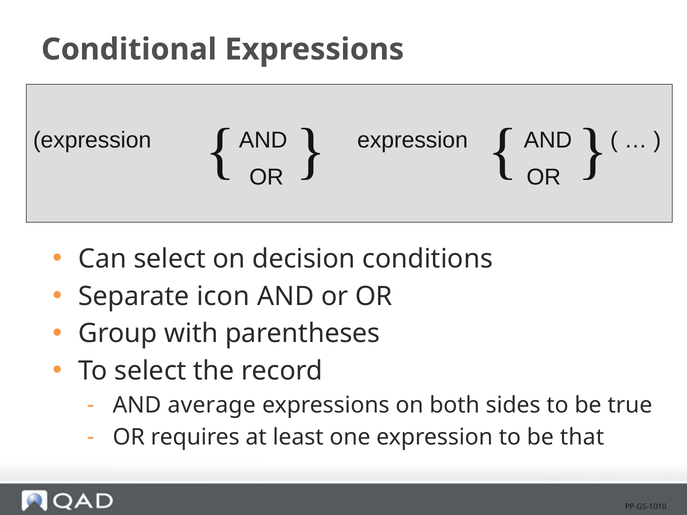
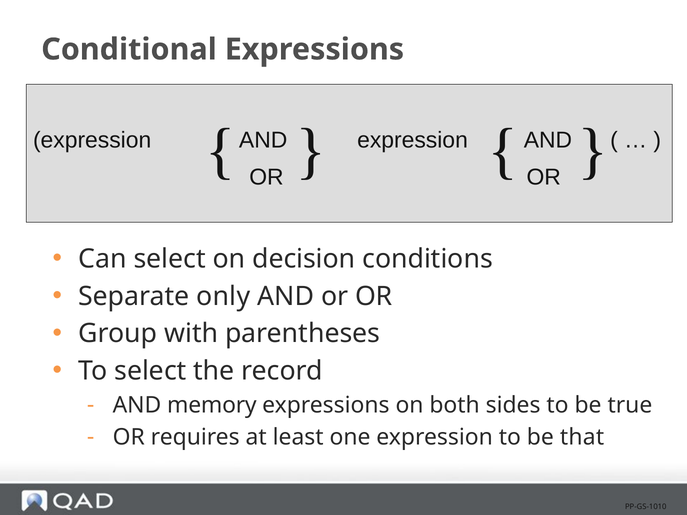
icon: icon -> only (223, 296)
average: average -> memory (212, 405)
